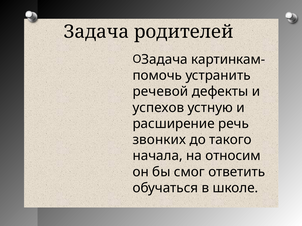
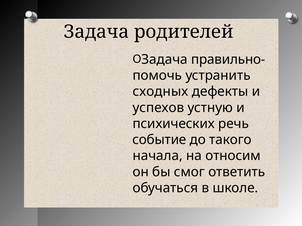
картинкам-: картинкам- -> правильно- (228, 60)
речевой: речевой -> сходных (160, 92)
расширение: расширение -> психических (174, 124)
звонких: звонких -> событие (159, 140)
